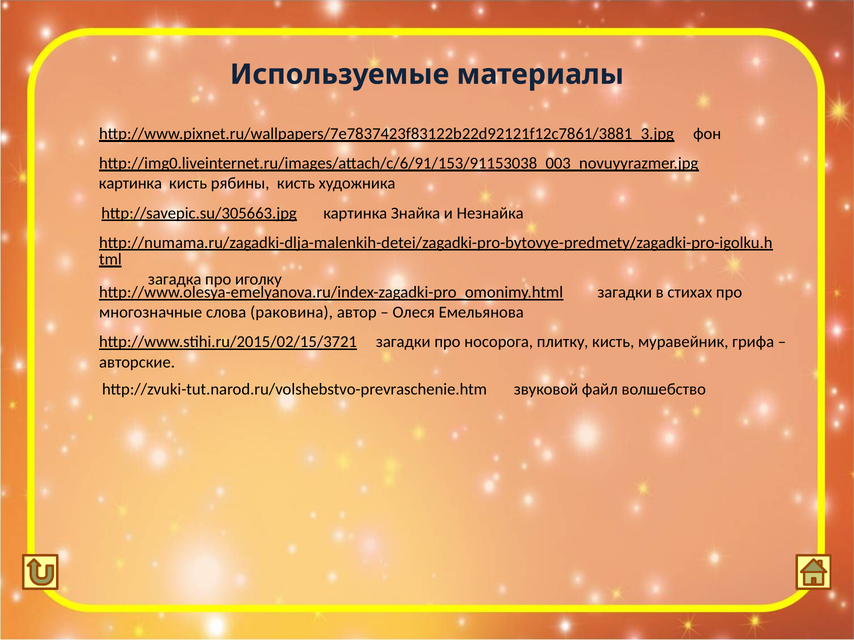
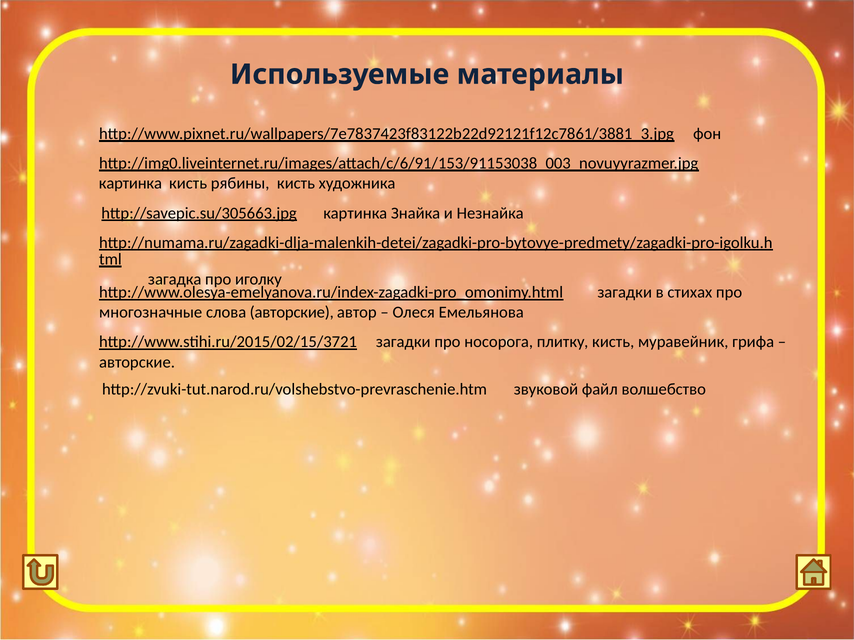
слова раковина: раковина -> авторские (292, 313)
